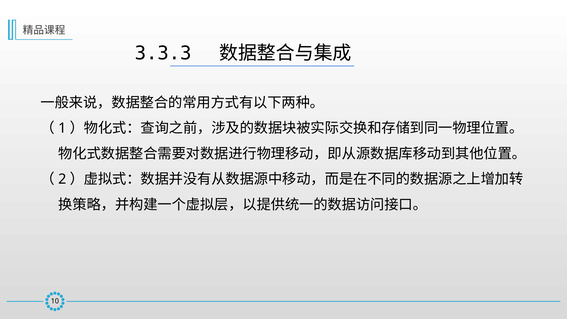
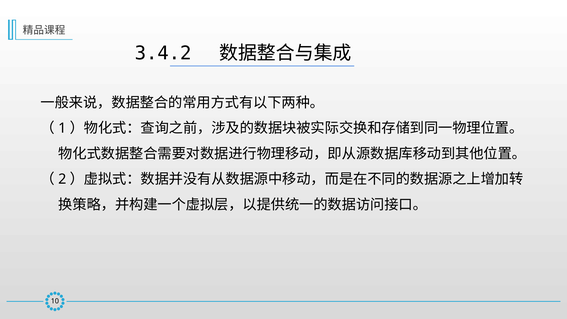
3.3.3: 3.3.3 -> 3.4.2 (163, 53)
